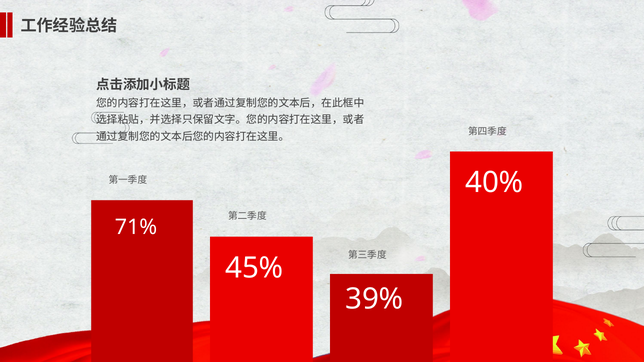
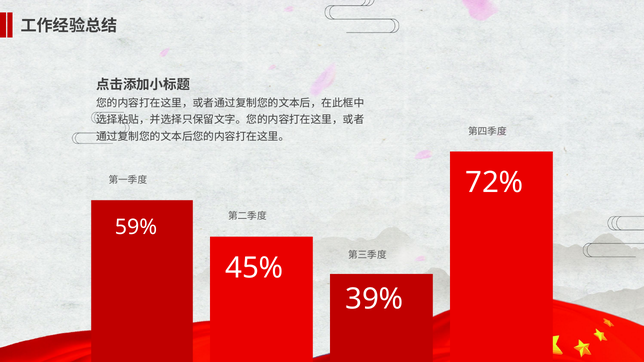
40%: 40% -> 72% (494, 183)
71%: 71% -> 59% (136, 227)
